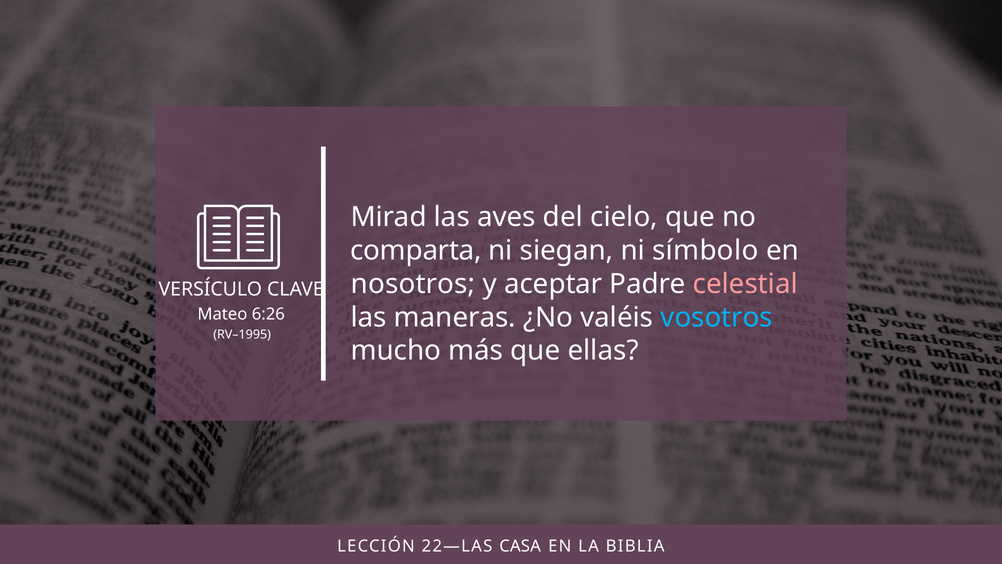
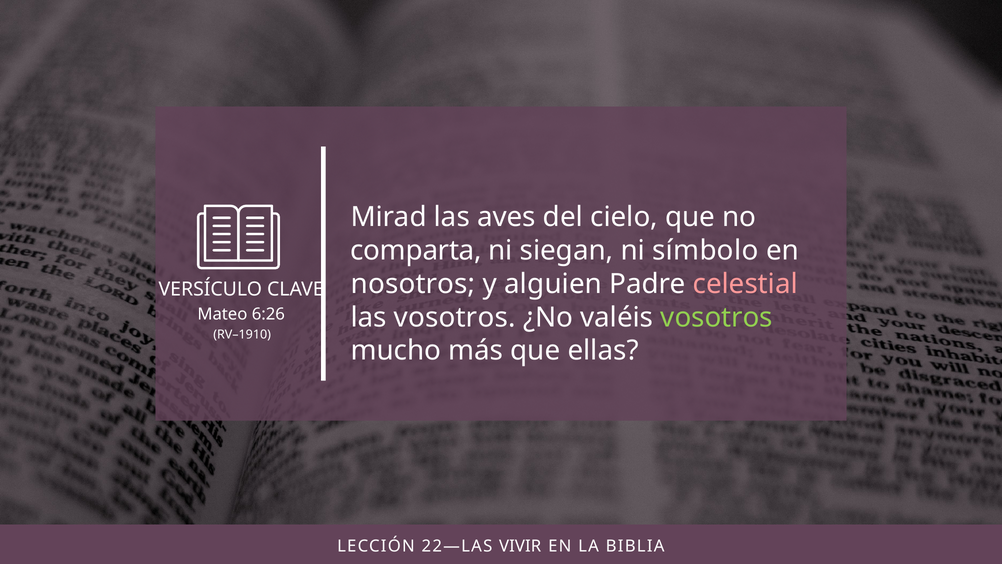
aceptar: aceptar -> alguien (553, 284)
las maneras: maneras -> vosotros (455, 317)
vosotros colour: light blue -> light green (717, 317)
RV–1995: RV–1995 -> RV–1910 (242, 334)
CASA: CASA -> VIVIR (520, 546)
